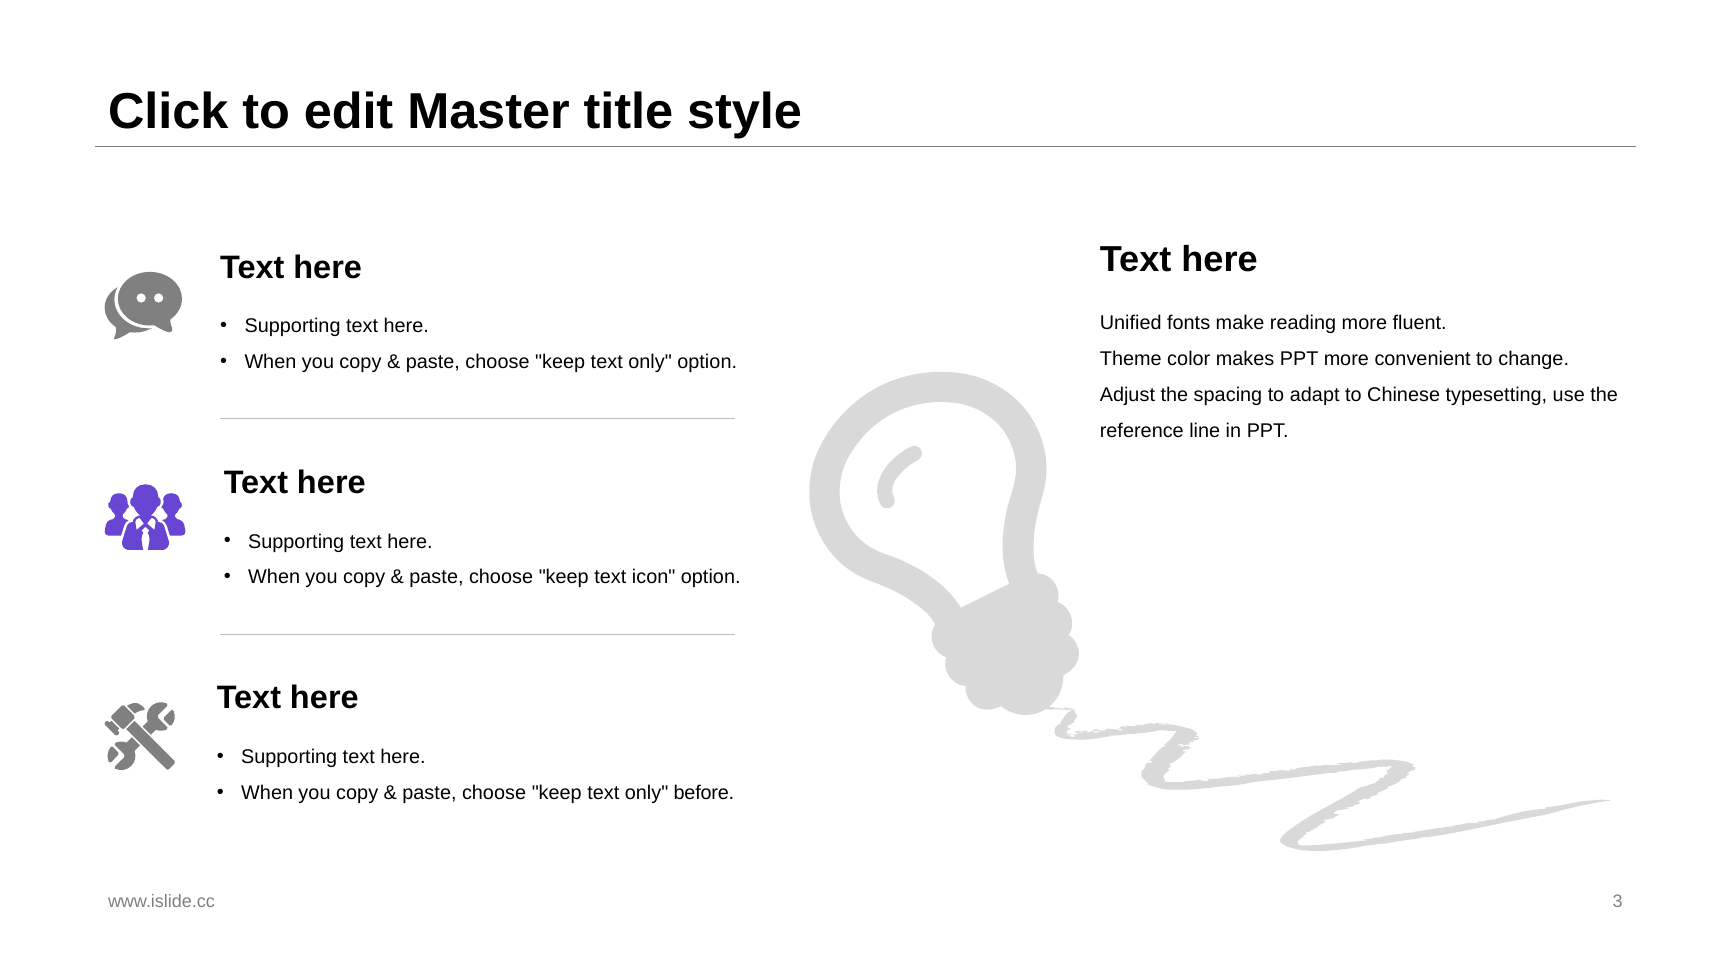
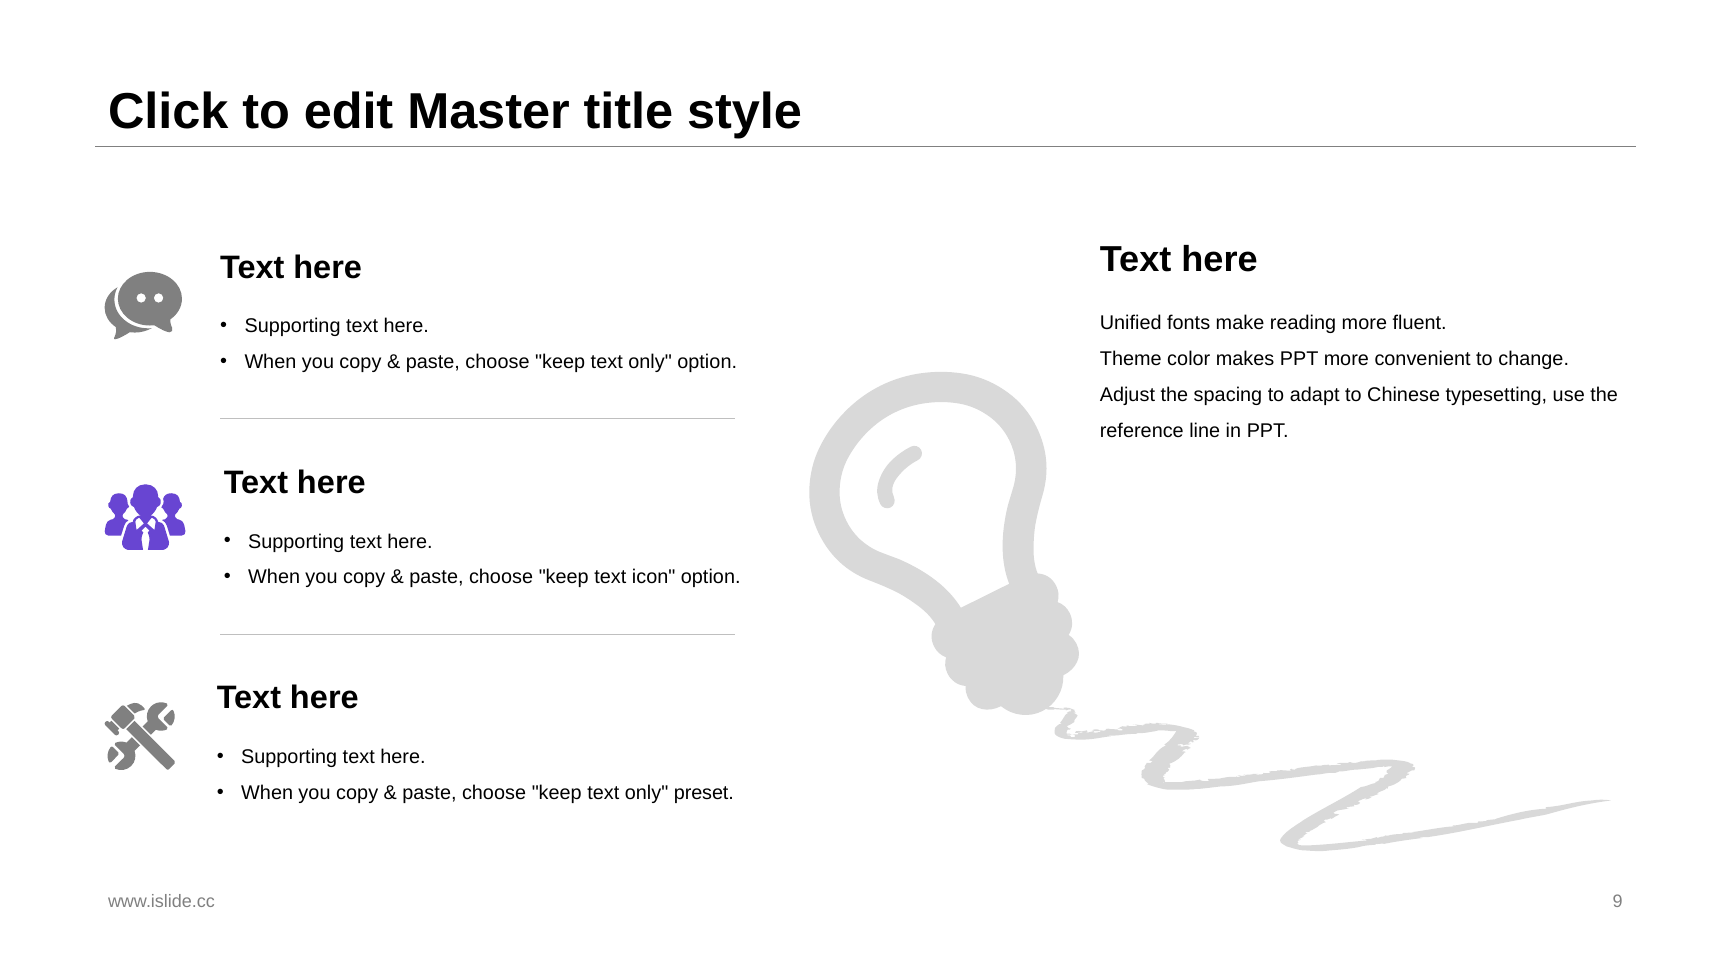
before: before -> preset (704, 793)
3: 3 -> 9 (1618, 902)
